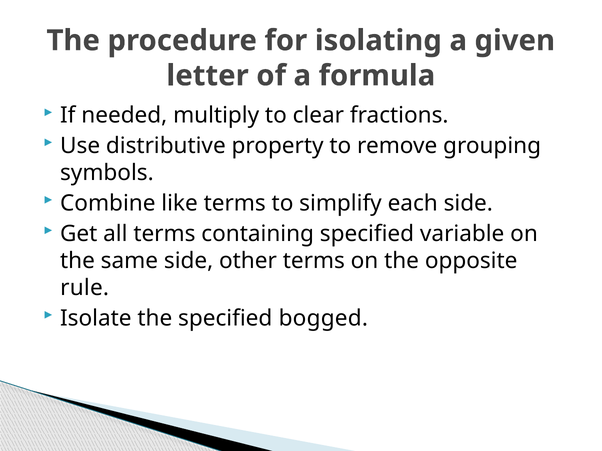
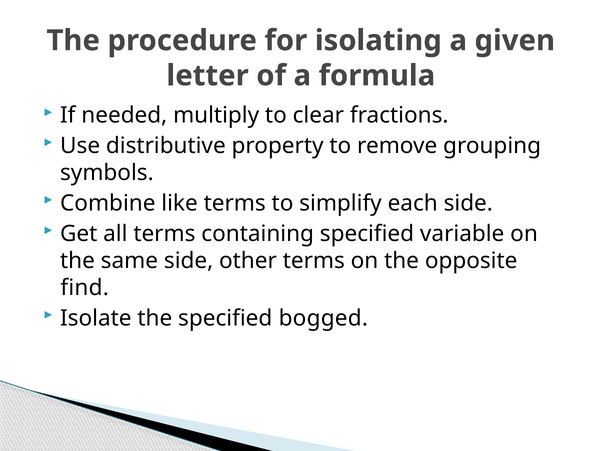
rule: rule -> find (85, 288)
